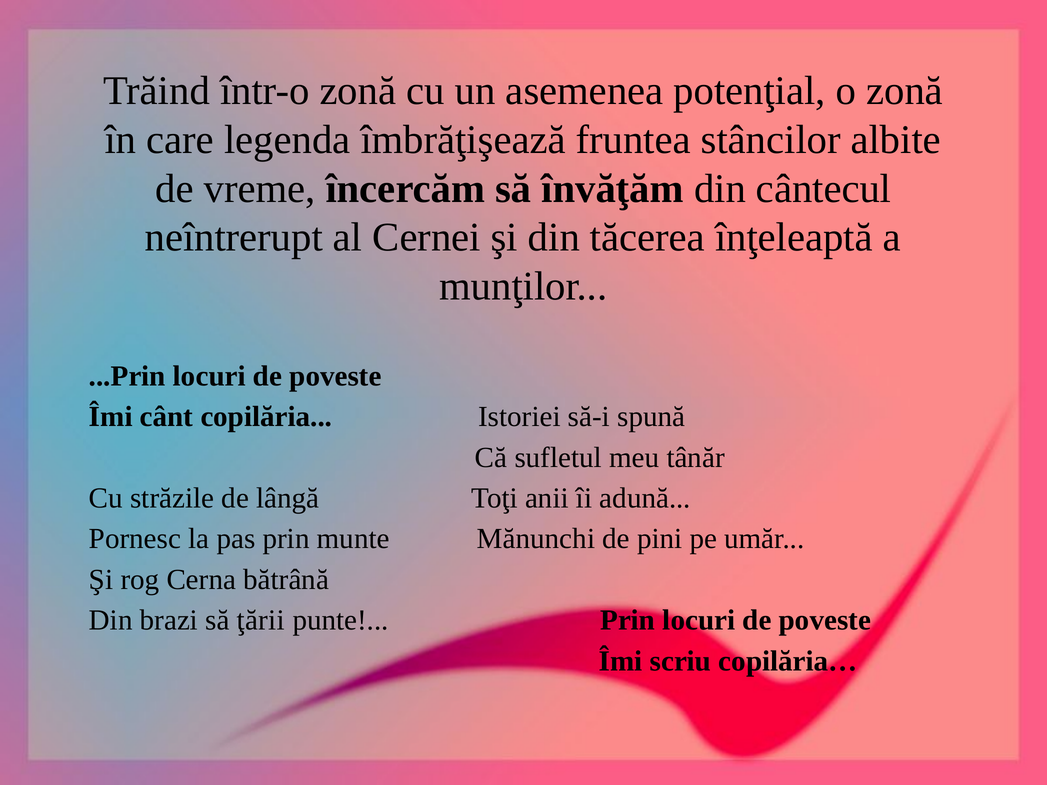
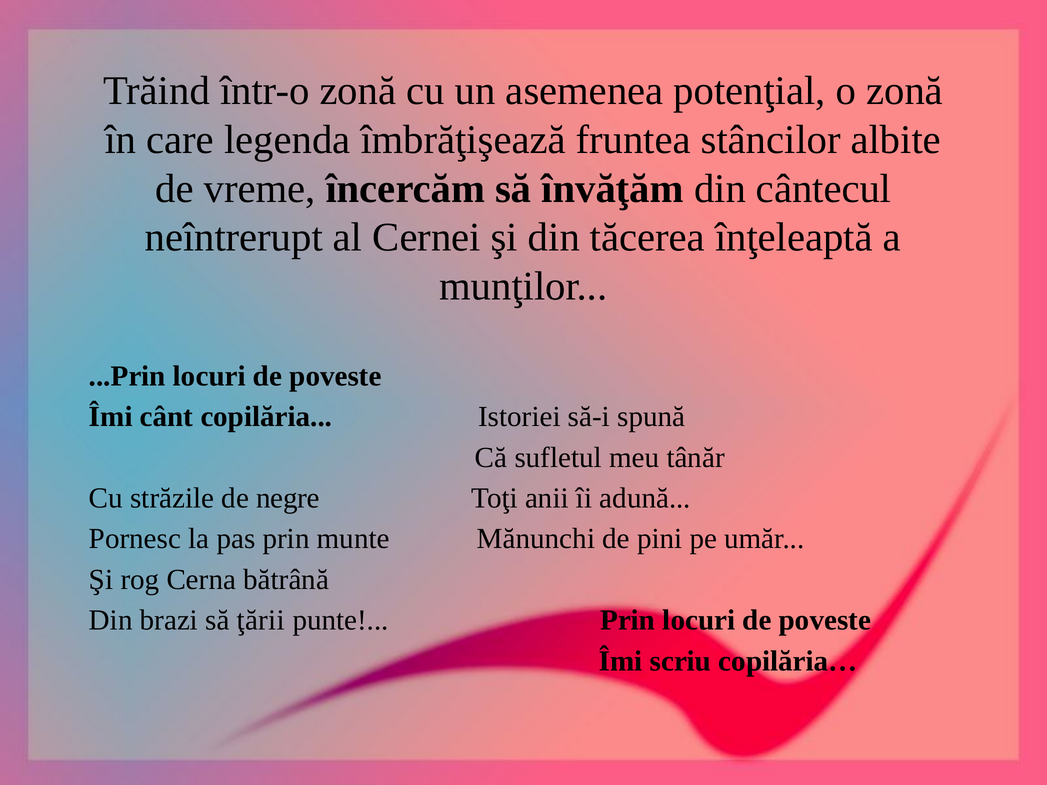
lângă: lângă -> negre (288, 498)
